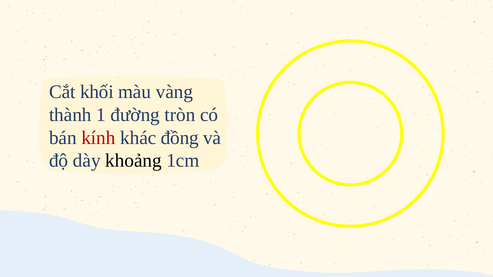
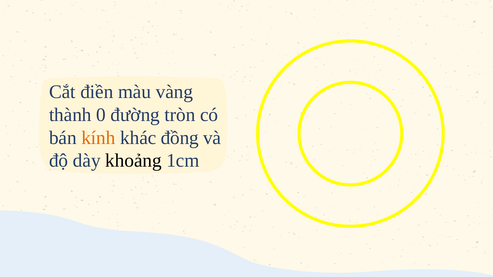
khối: khối -> điền (97, 92)
1: 1 -> 0 (101, 115)
kính colour: red -> orange (98, 138)
